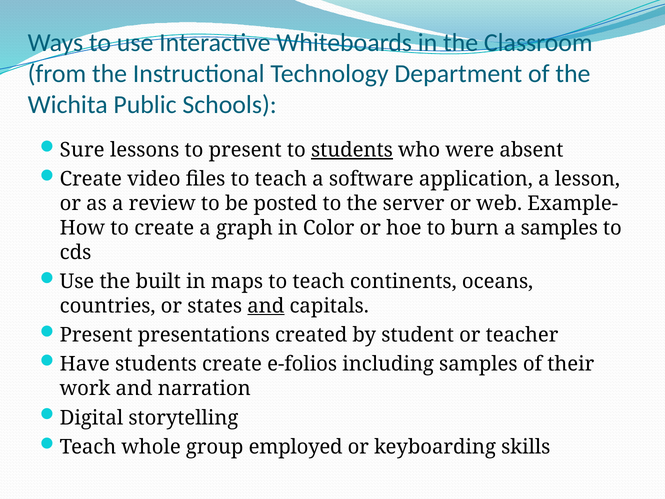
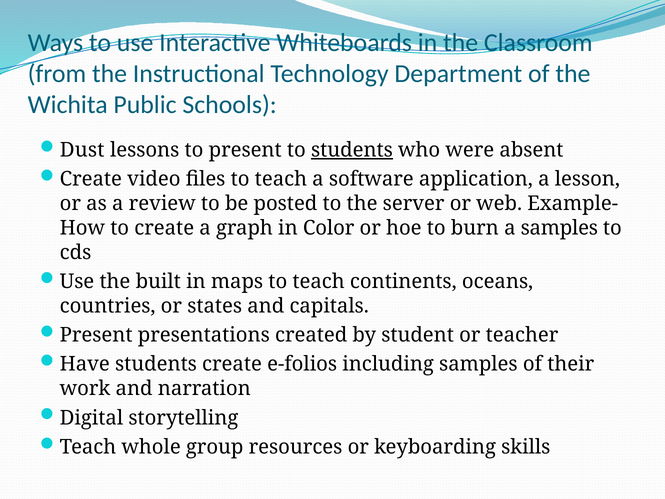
Sure: Sure -> Dust (82, 150)
and underline: present -> none (266, 306)
employed: employed -> resources (296, 447)
